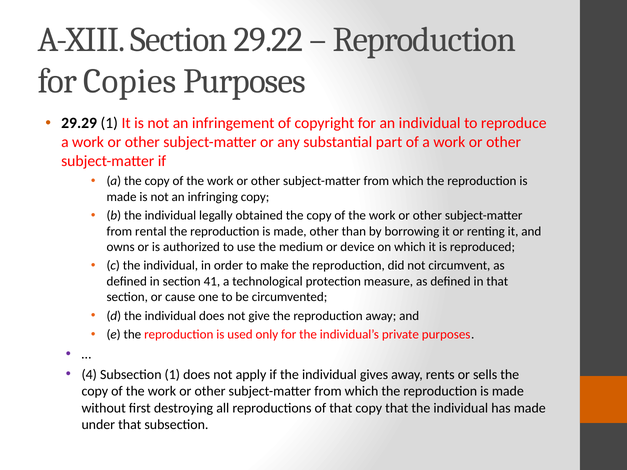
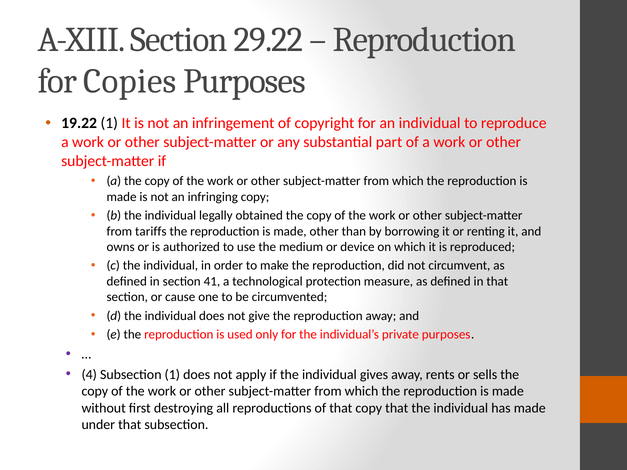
29.29: 29.29 -> 19.22 (79, 123)
rental: rental -> tariffs (151, 231)
